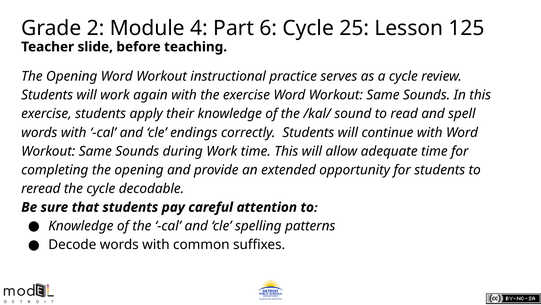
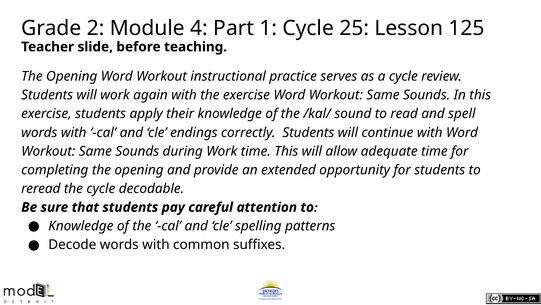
6: 6 -> 1 (268, 28)
